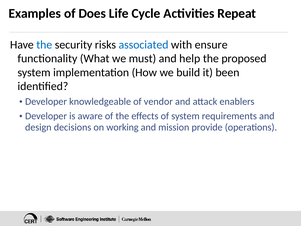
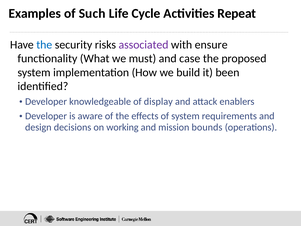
Does: Does -> Such (92, 13)
associated colour: blue -> purple (143, 45)
help: help -> case (190, 59)
vendor: vendor -> display (158, 101)
provide: provide -> bounds (207, 127)
